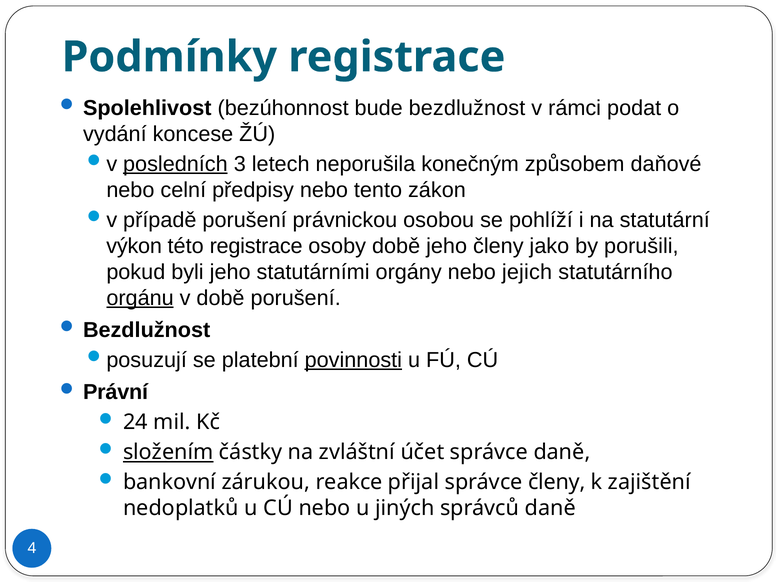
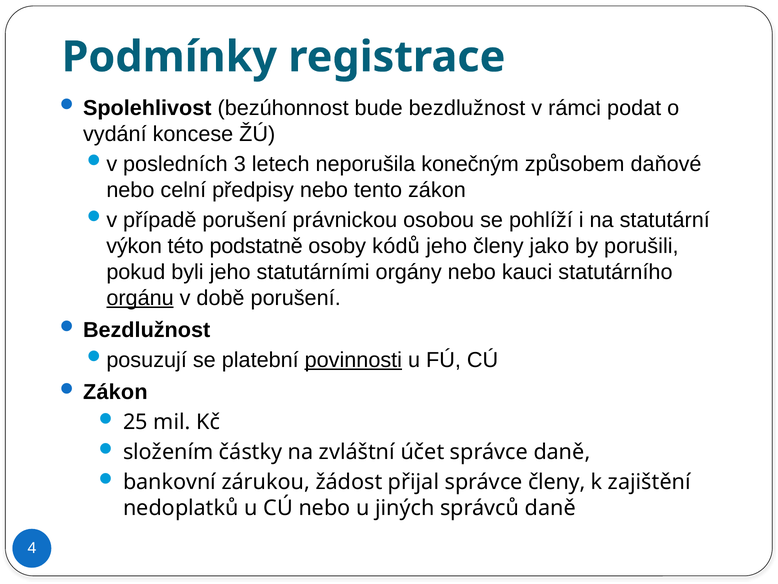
posledních underline: present -> none (175, 164)
této registrace: registrace -> podstatně (256, 246)
osoby době: době -> kódů (396, 246)
jejich: jejich -> kauci (527, 272)
Právní: Právní -> Zákon (115, 392)
24: 24 -> 25 (135, 422)
složením underline: present -> none (168, 452)
reakce: reakce -> žádost (349, 482)
